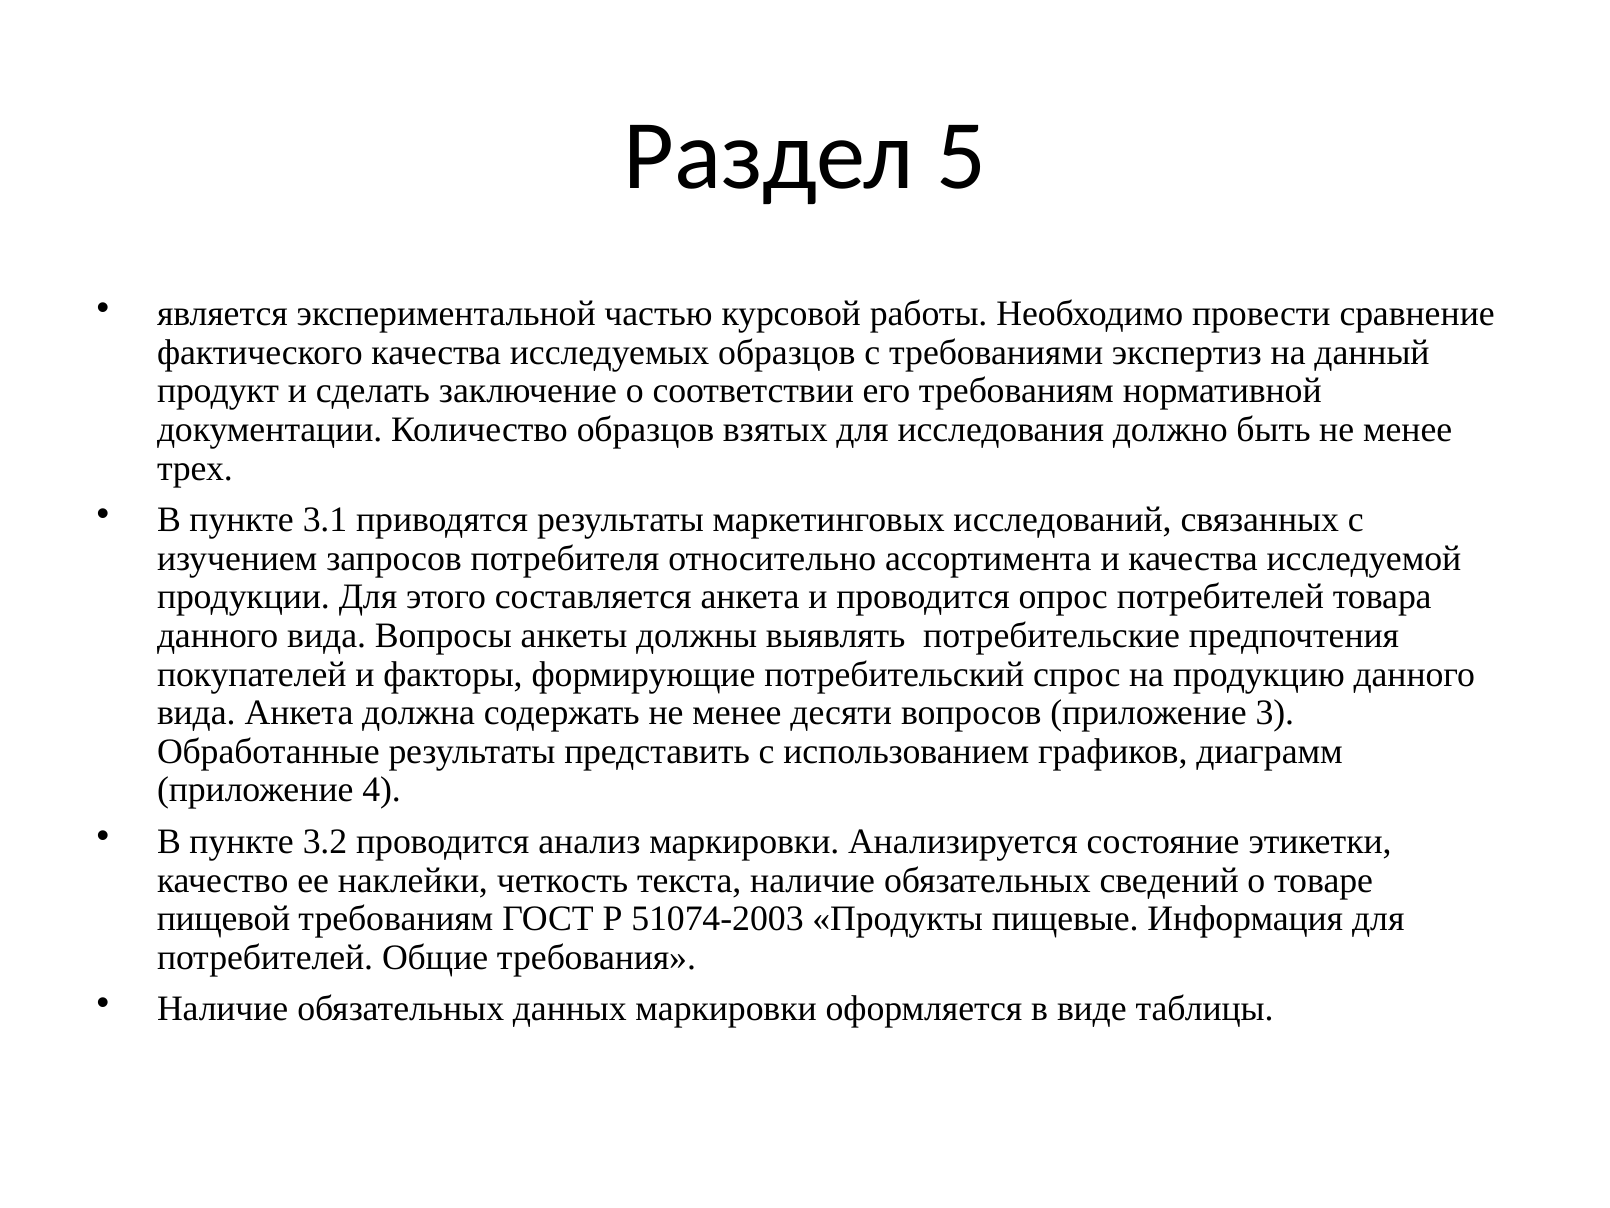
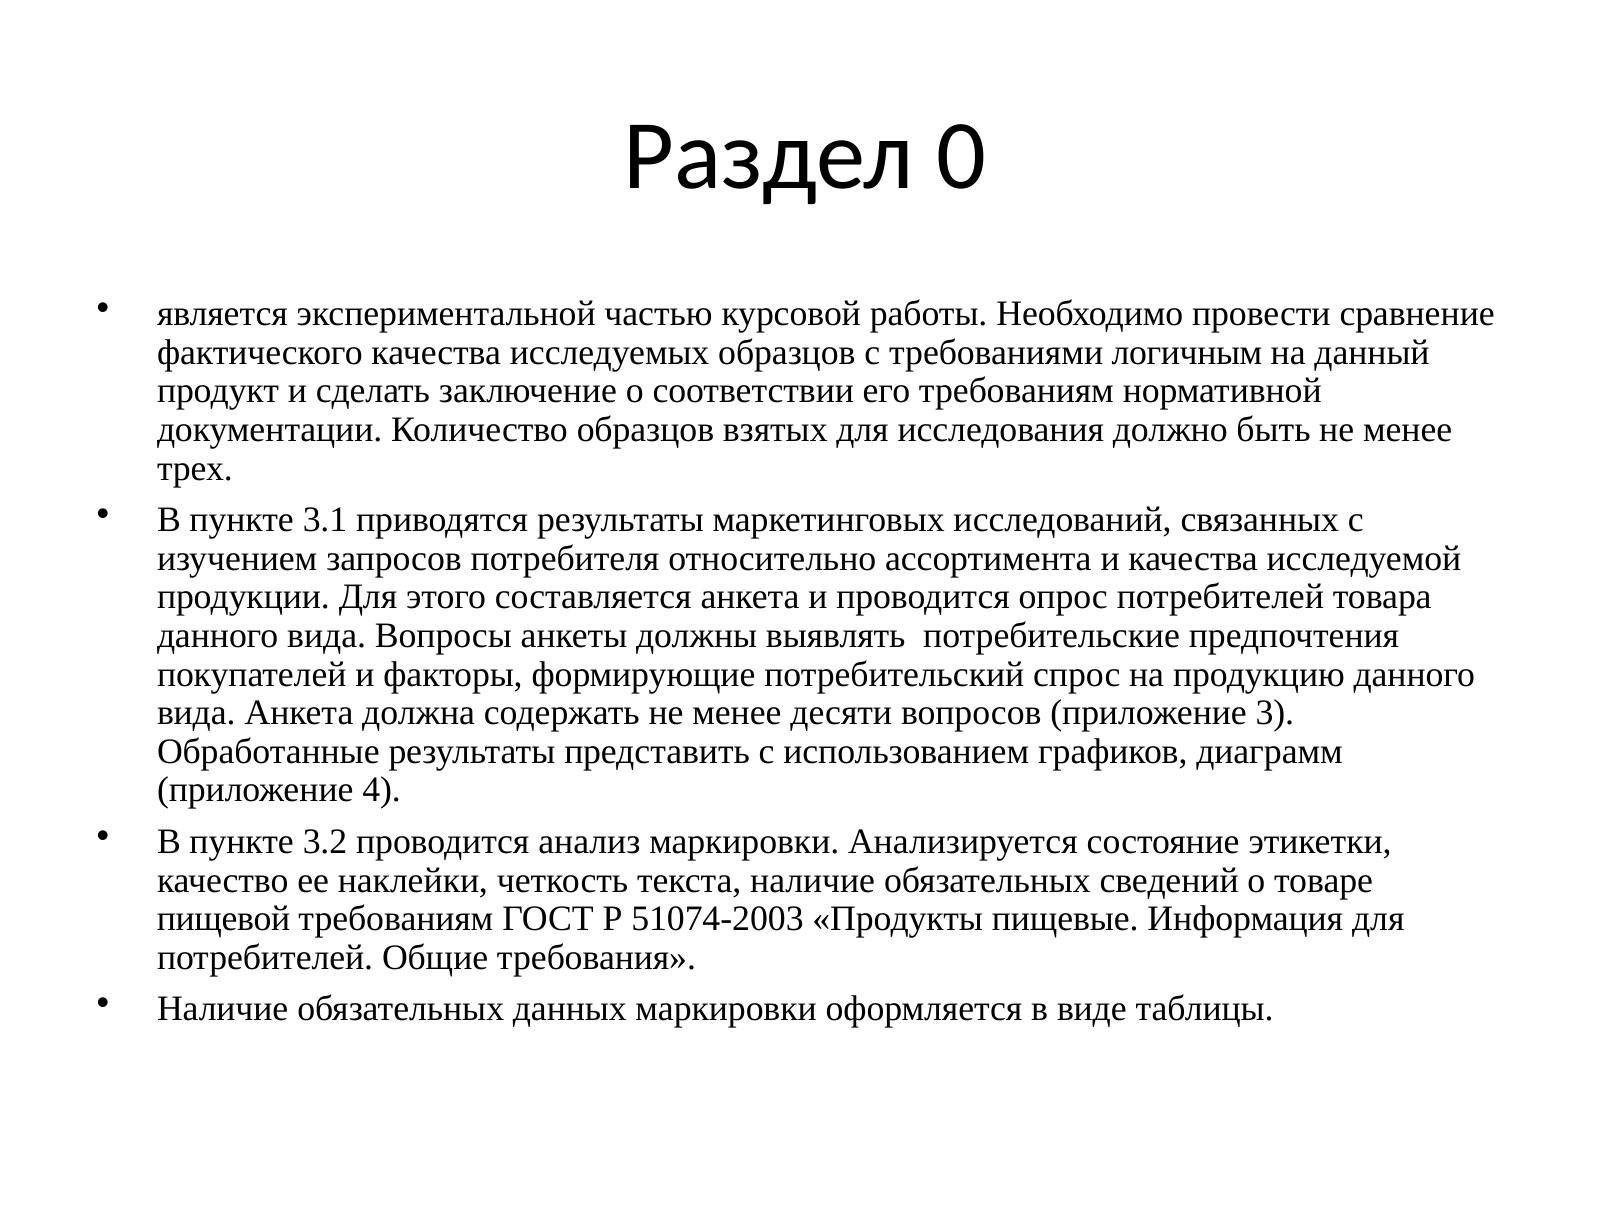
5: 5 -> 0 (961, 156)
экспертиз: экспертиз -> логичным (1187, 352)
